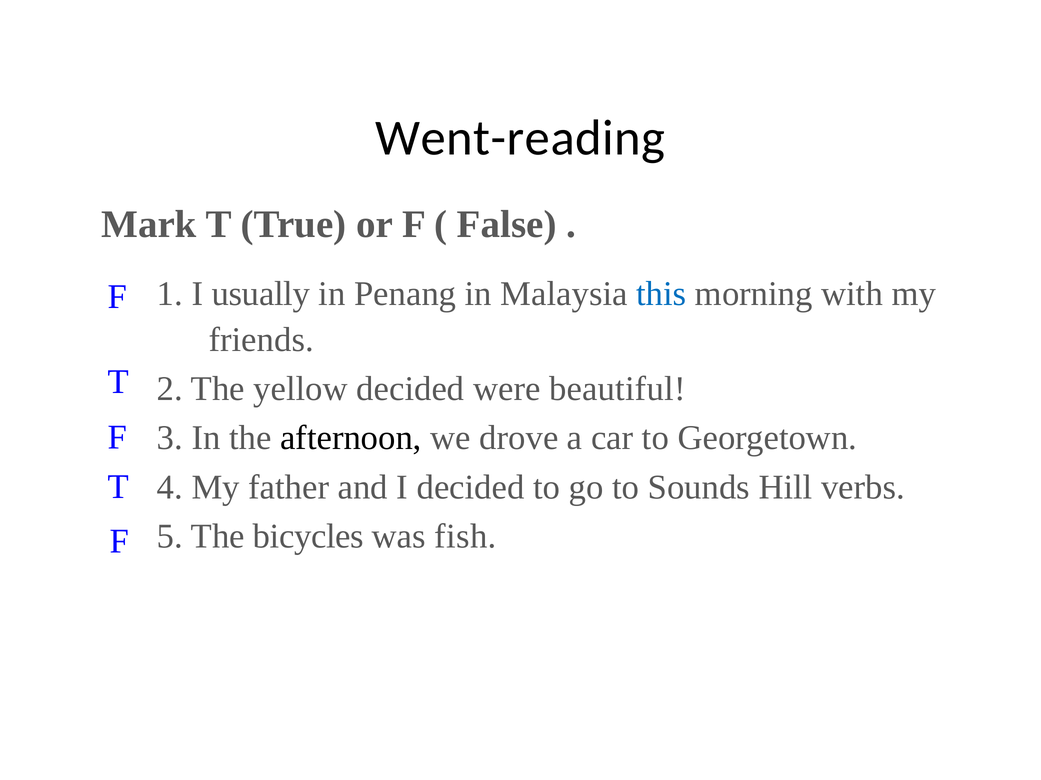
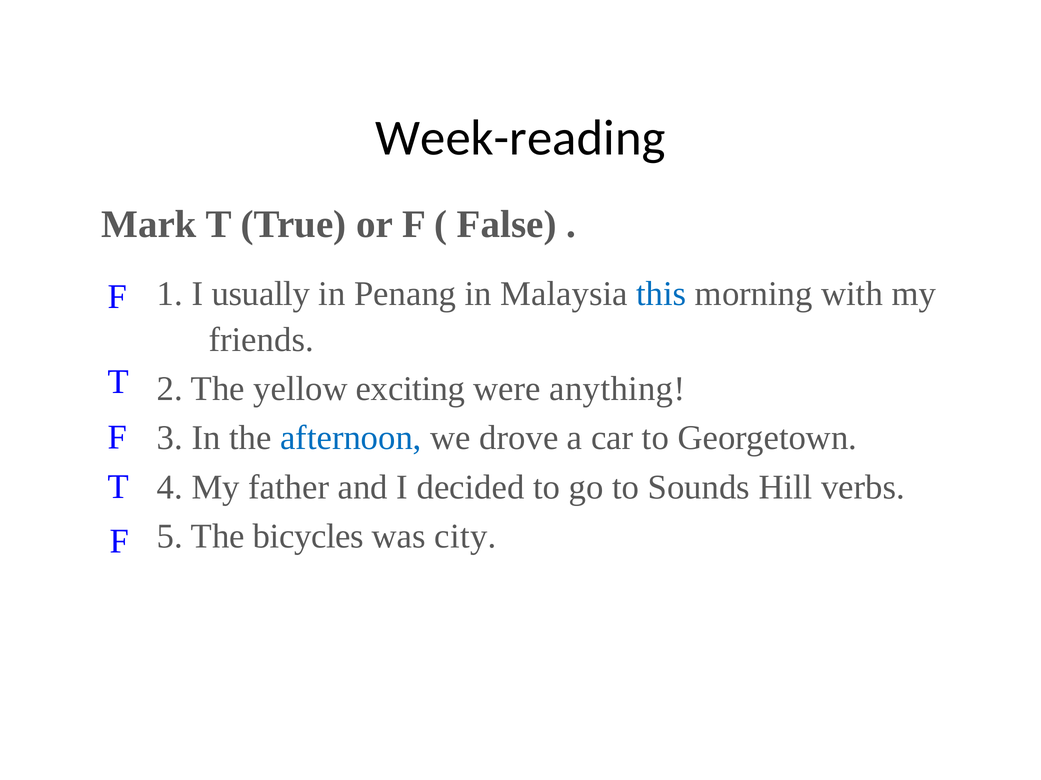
Went-reading: Went-reading -> Week-reading (520, 138)
yellow decided: decided -> exciting (411, 389)
beautiful: beautiful -> anything (617, 389)
afternoon colour: black -> blue (351, 438)
fish: fish -> city (465, 537)
